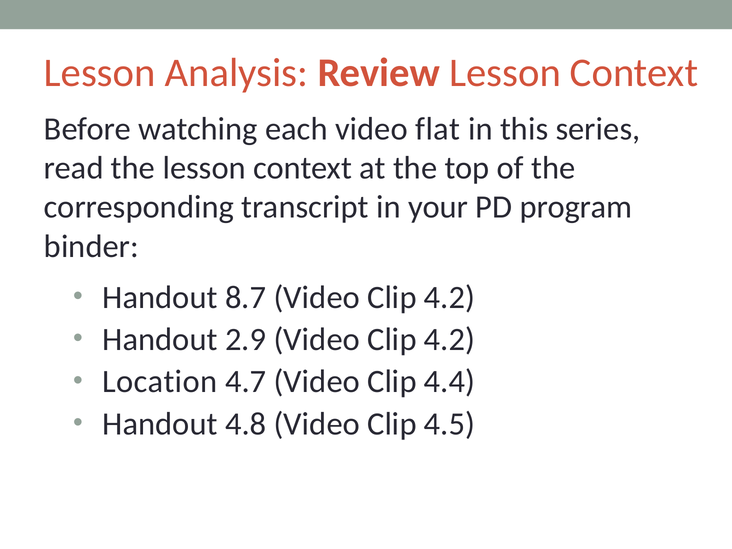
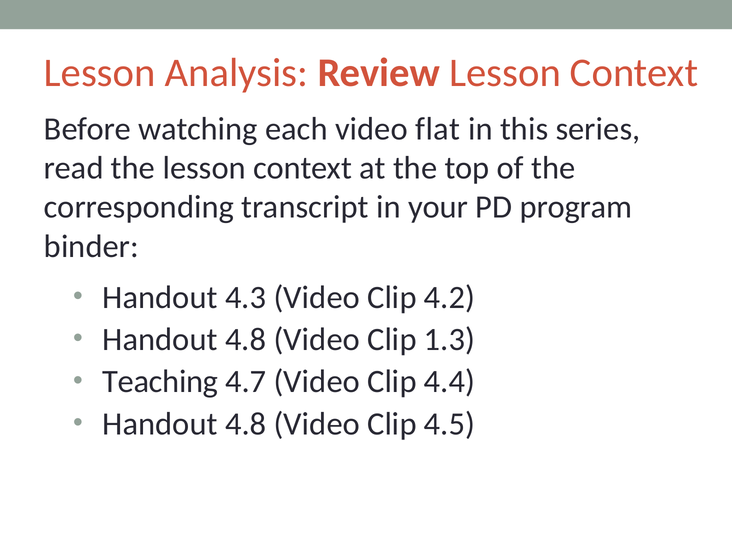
8.7: 8.7 -> 4.3 (246, 298)
2.9: 2.9 -> 4.8 (246, 340)
4.2: 4.2 -> 1.3 (449, 340)
Location: Location -> Teaching (160, 382)
